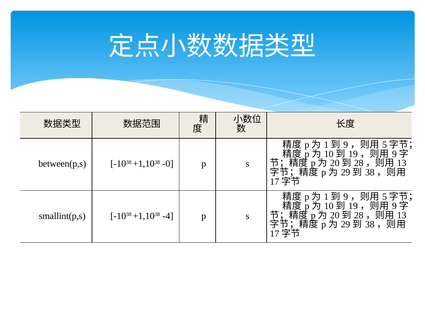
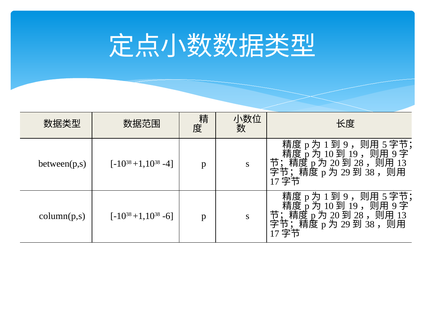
-0: -0 -> -4 (168, 164)
smallint(p,s: smallint(p,s -> column(p,s (62, 216)
-4: -4 -> -6 (168, 216)
